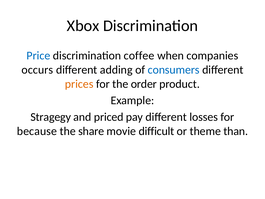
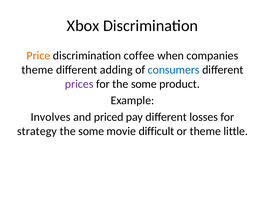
Price colour: blue -> orange (38, 56)
occurs: occurs -> theme (37, 70)
prices colour: orange -> purple (79, 84)
for the order: order -> some (144, 84)
Stragegy: Stragegy -> Involves (51, 117)
because: because -> strategy (37, 131)
share: share -> some (91, 131)
than: than -> little (236, 131)
